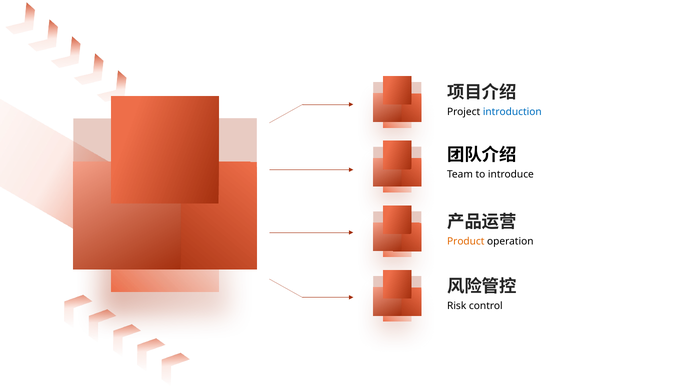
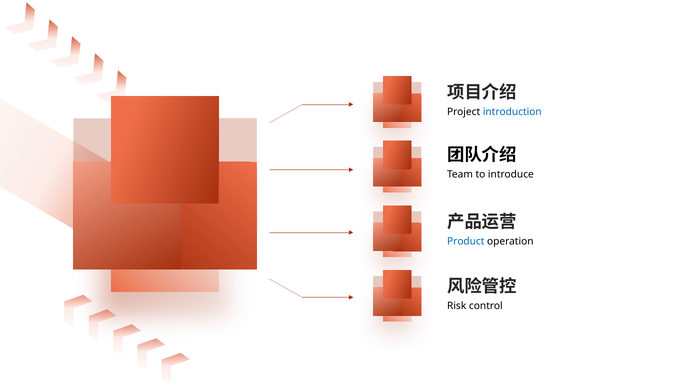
Product colour: orange -> blue (466, 241)
